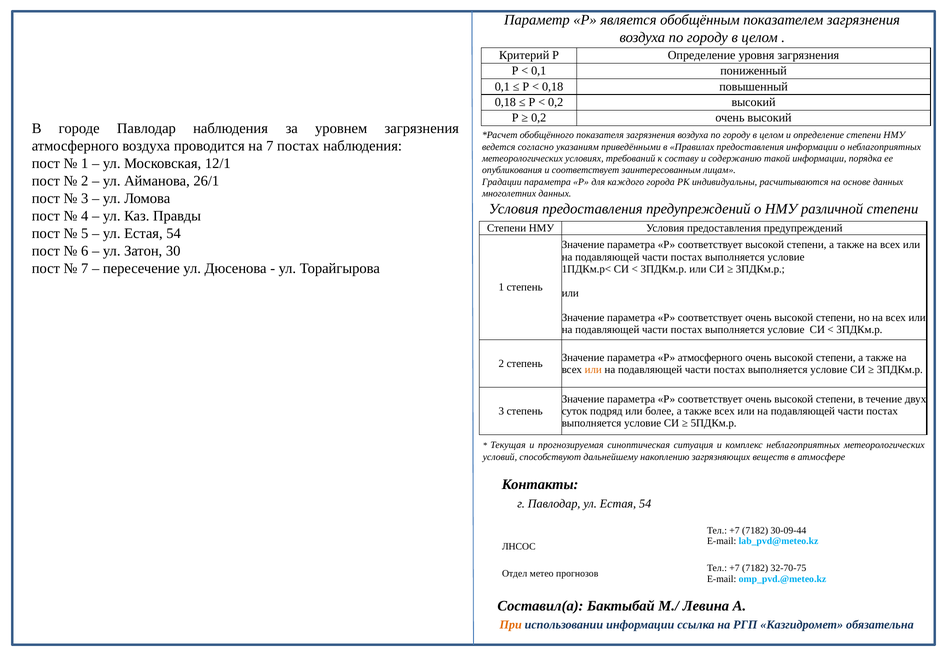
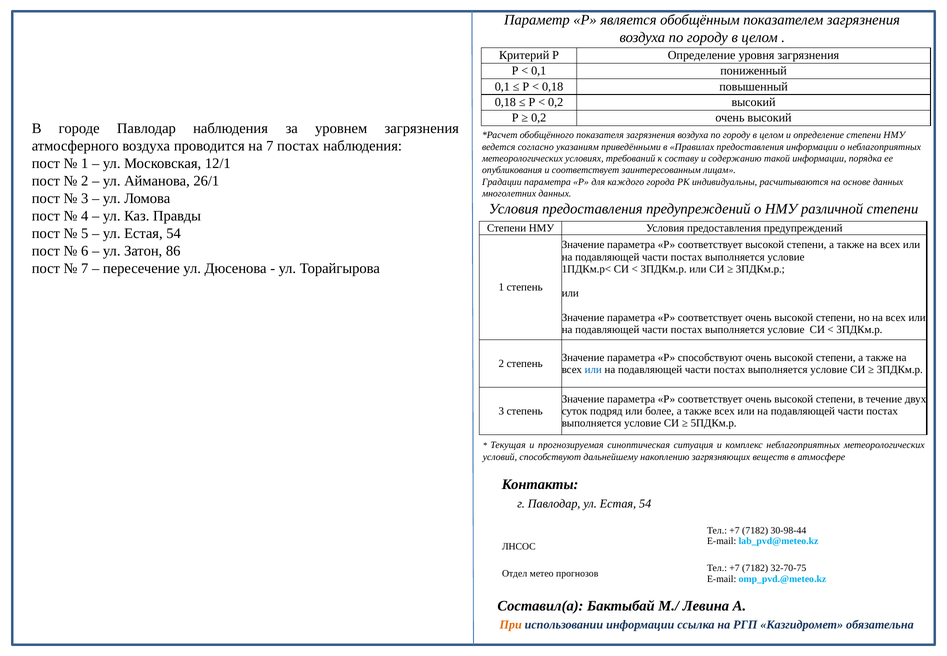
30: 30 -> 86 (173, 251)
Р атмосферного: атмосферного -> способствуют (710, 357)
или colour: orange -> blue (593, 369)
30-09-44: 30-09-44 -> 30-98-44 (788, 530)
